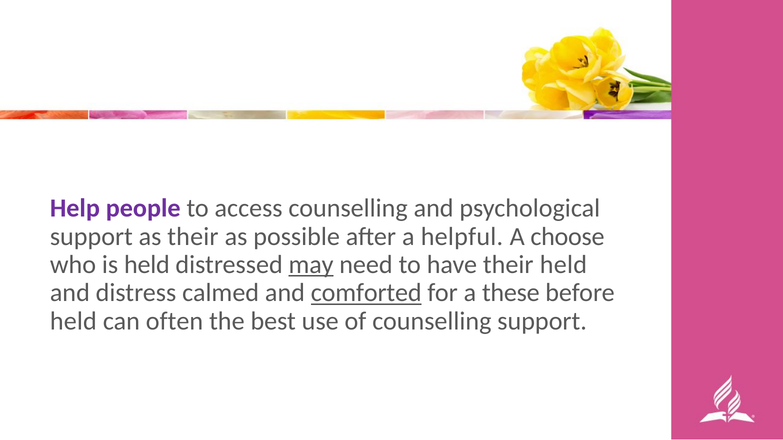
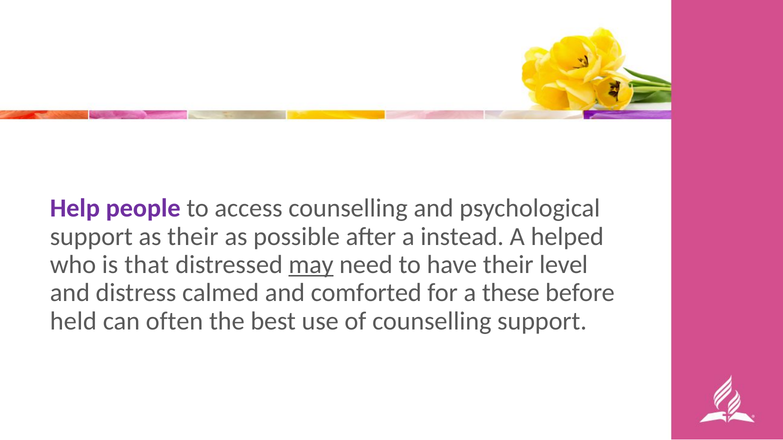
helpful: helpful -> instead (462, 237)
choose: choose -> helped (567, 237)
is held: held -> that (147, 265)
their held: held -> level (564, 265)
comforted underline: present -> none (366, 293)
